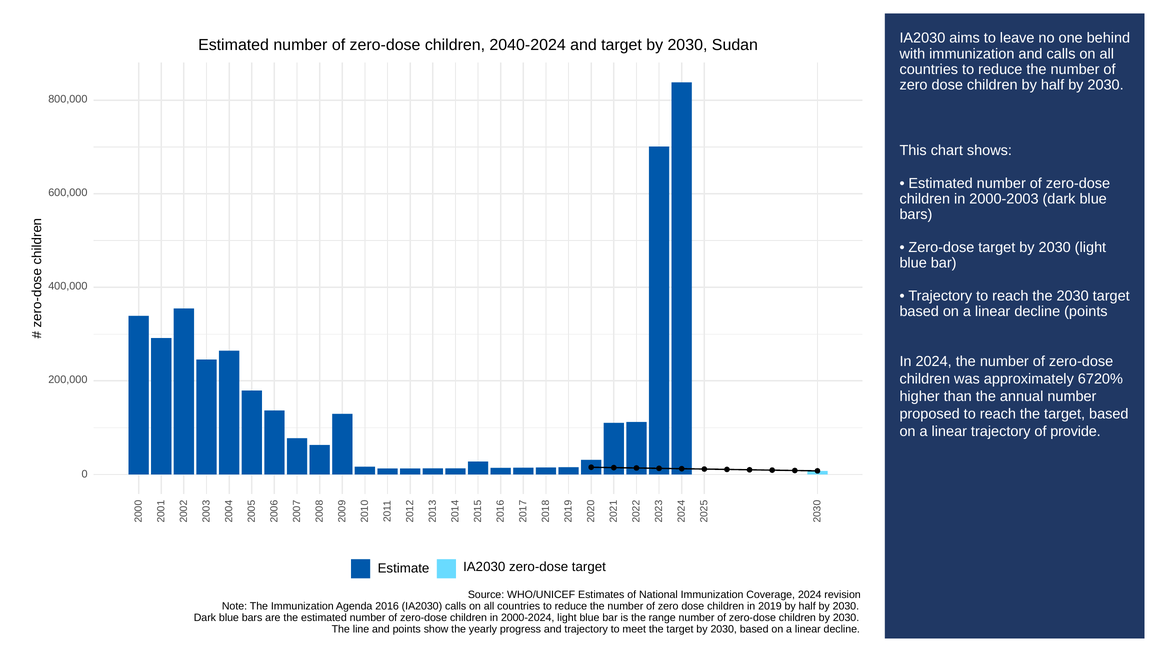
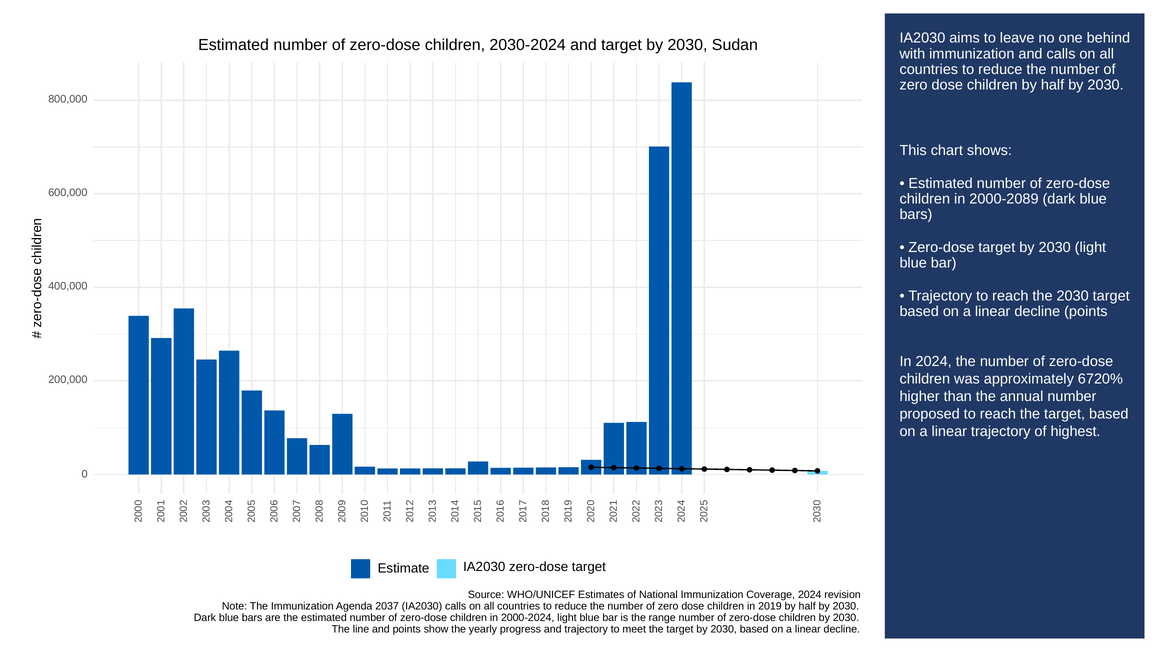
2040-2024: 2040-2024 -> 2030-2024 (528, 45)
2000-2003: 2000-2003 -> 2000-2089 (1004, 199)
provide: provide -> highest (1075, 431)
2016: 2016 -> 2037 (387, 606)
